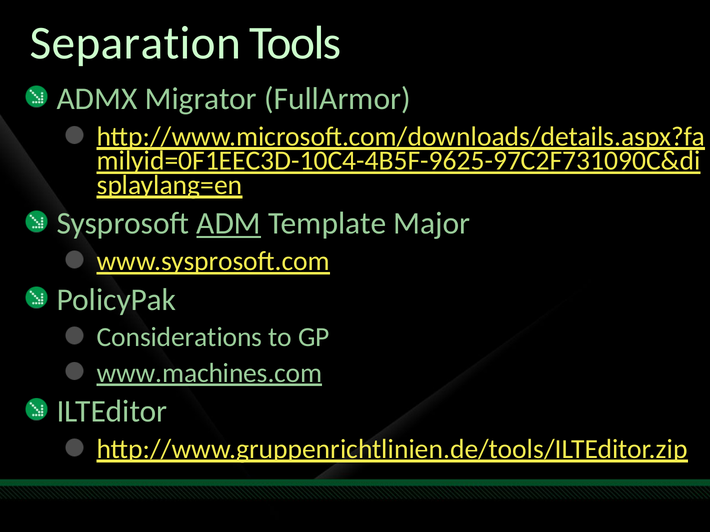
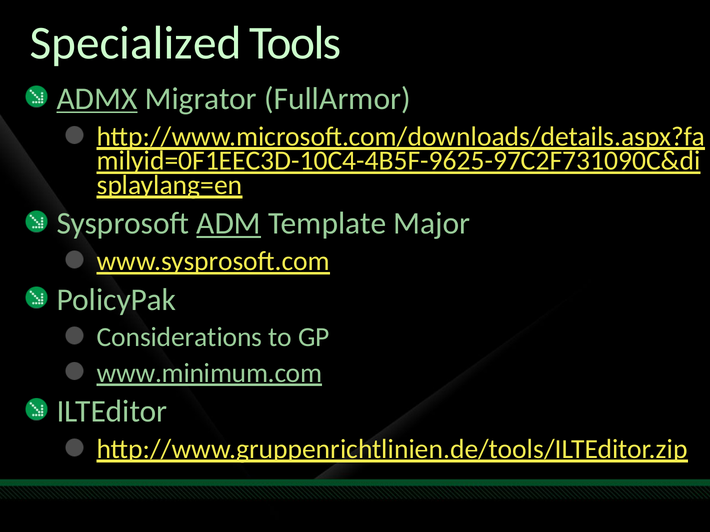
Separation: Separation -> Specialized (135, 43)
ADMX underline: none -> present (97, 99)
www.machines.com: www.machines.com -> www.minimum.com (210, 373)
